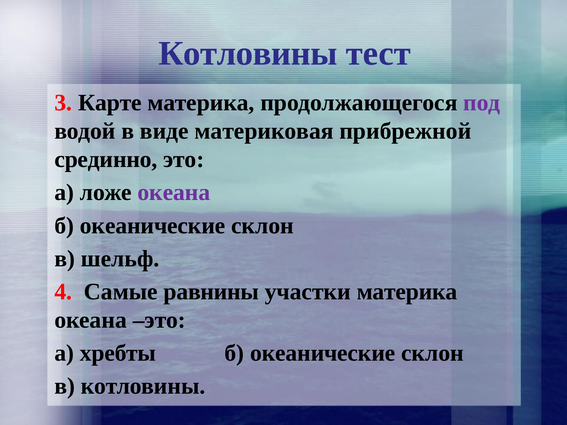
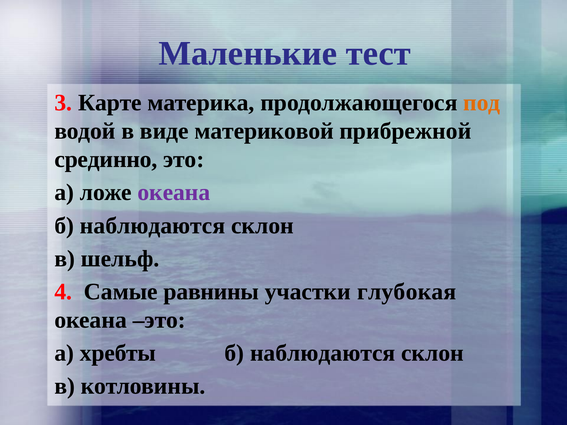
Котловины: Котловины -> Маленькие (248, 53)
под colour: purple -> orange (482, 103)
материковая: материковая -> материковой (264, 131)
океанические: океанические -> наблюдаются (153, 226)
участки материка: материка -> глубокая (407, 292)
океанические: океанические -> наблюдаются (323, 353)
